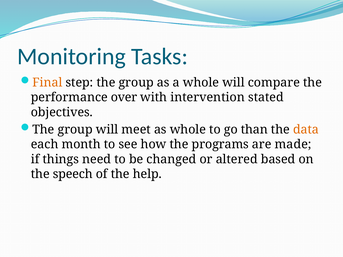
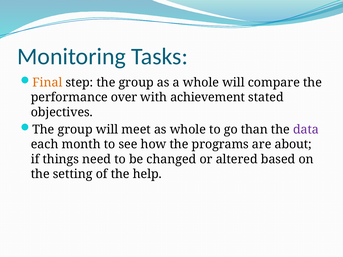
intervention: intervention -> achievement (208, 97)
data colour: orange -> purple (306, 130)
made: made -> about (293, 144)
speech: speech -> setting (73, 174)
